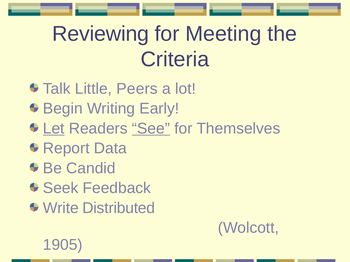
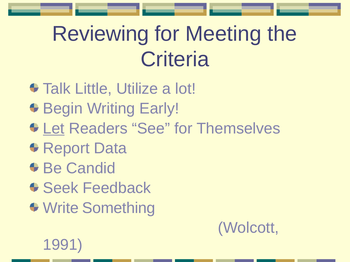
Peers: Peers -> Utilize (137, 89)
See underline: present -> none (151, 129)
Distributed: Distributed -> Something (119, 208)
1905: 1905 -> 1991 (63, 245)
